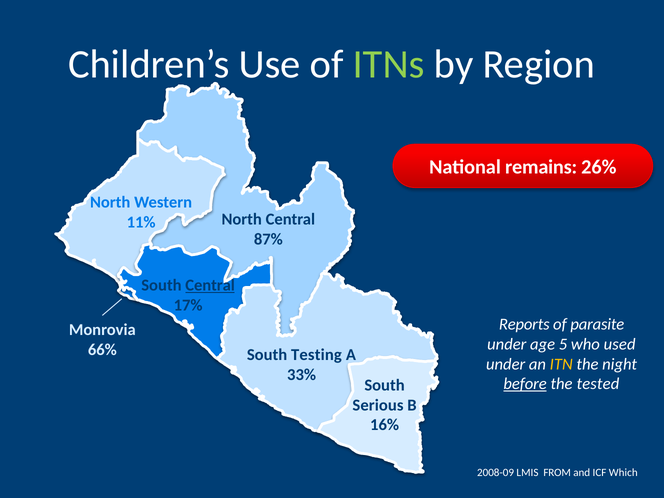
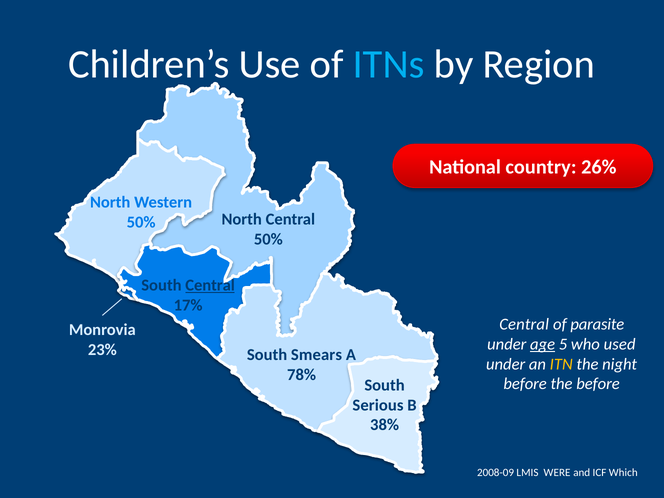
ITNs colour: light green -> light blue (389, 64)
remains: remains -> country (541, 167)
11%: 11% -> 50% (141, 222)
87%: 87% -> 50% (268, 239)
Reports: Reports -> Central (524, 324)
age underline: none -> present (543, 344)
66%: 66% -> 23% (102, 350)
Testing: Testing -> Smears (316, 355)
33%: 33% -> 78% (302, 375)
before underline: present -> none (525, 384)
the tested: tested -> before (598, 384)
16%: 16% -> 38% (385, 425)
FROM: FROM -> WERE (557, 473)
